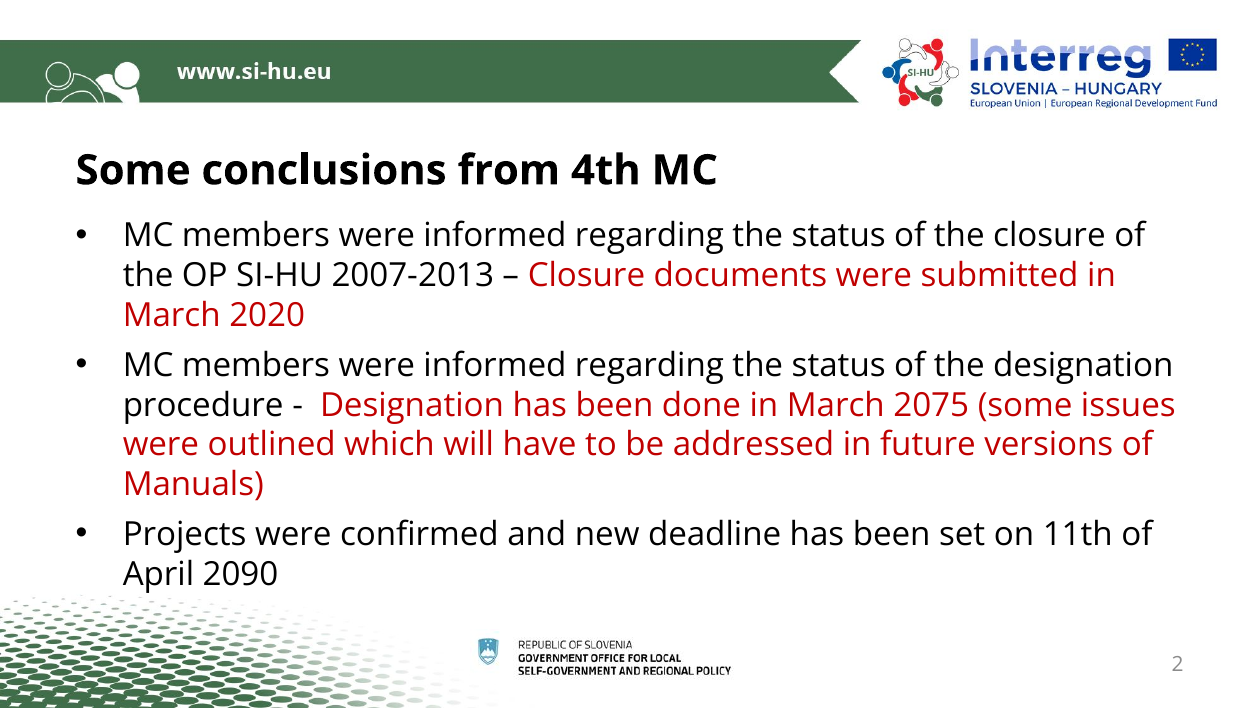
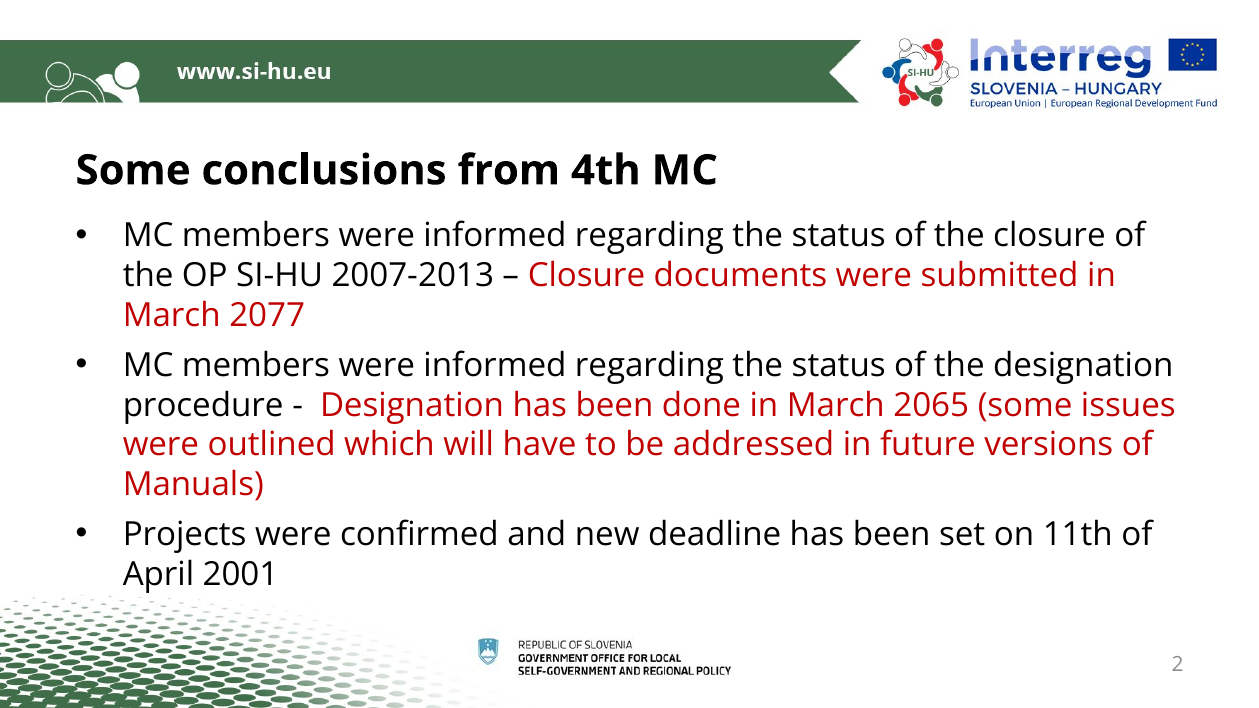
2020: 2020 -> 2077 (267, 316)
2075: 2075 -> 2065 (931, 405)
2090: 2090 -> 2001 (240, 574)
